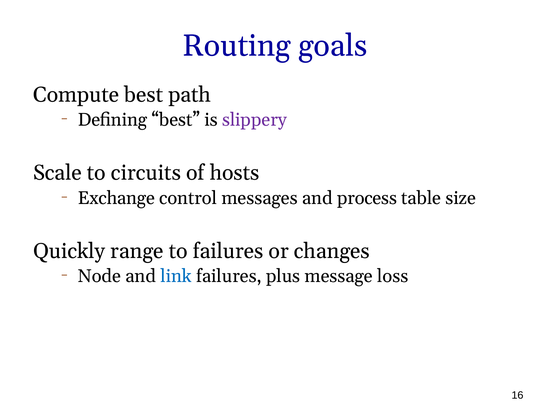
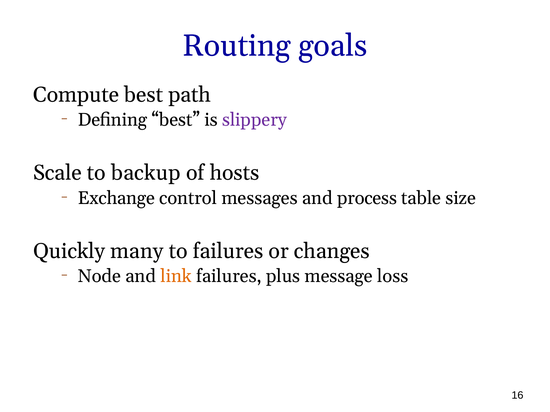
circuits: circuits -> backup (146, 173)
range: range -> many (137, 251)
link colour: blue -> orange (176, 276)
